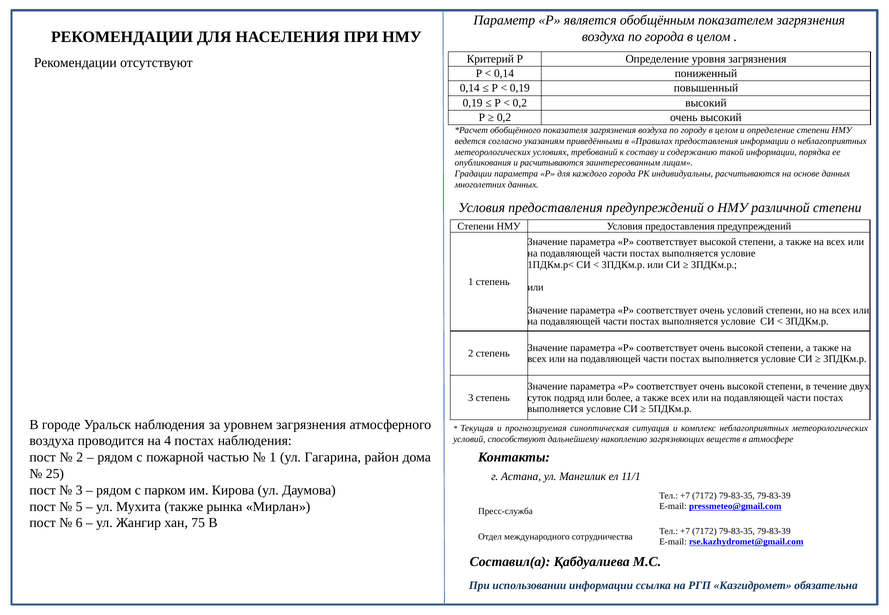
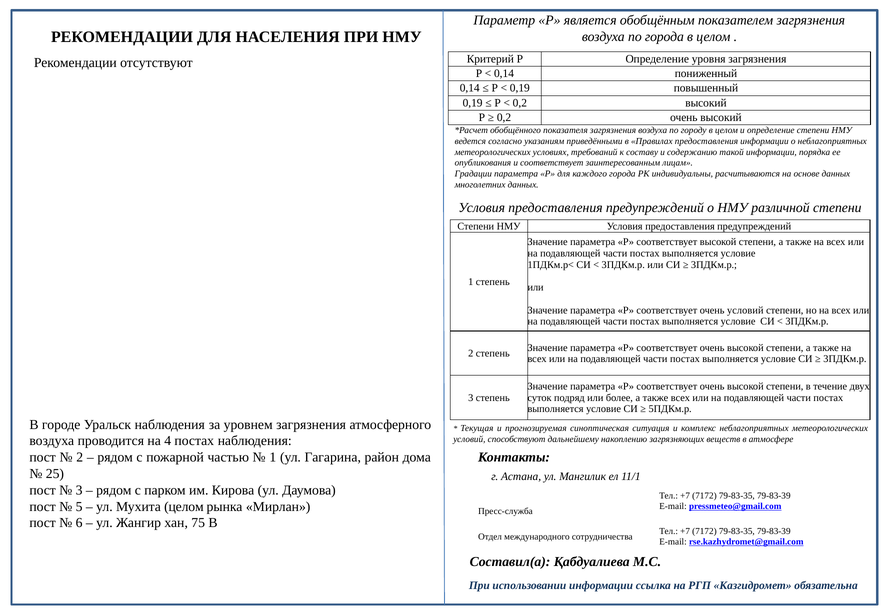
и расчитываются: расчитываются -> соответствует (552, 163)
Мухита также: также -> целом (184, 507)
